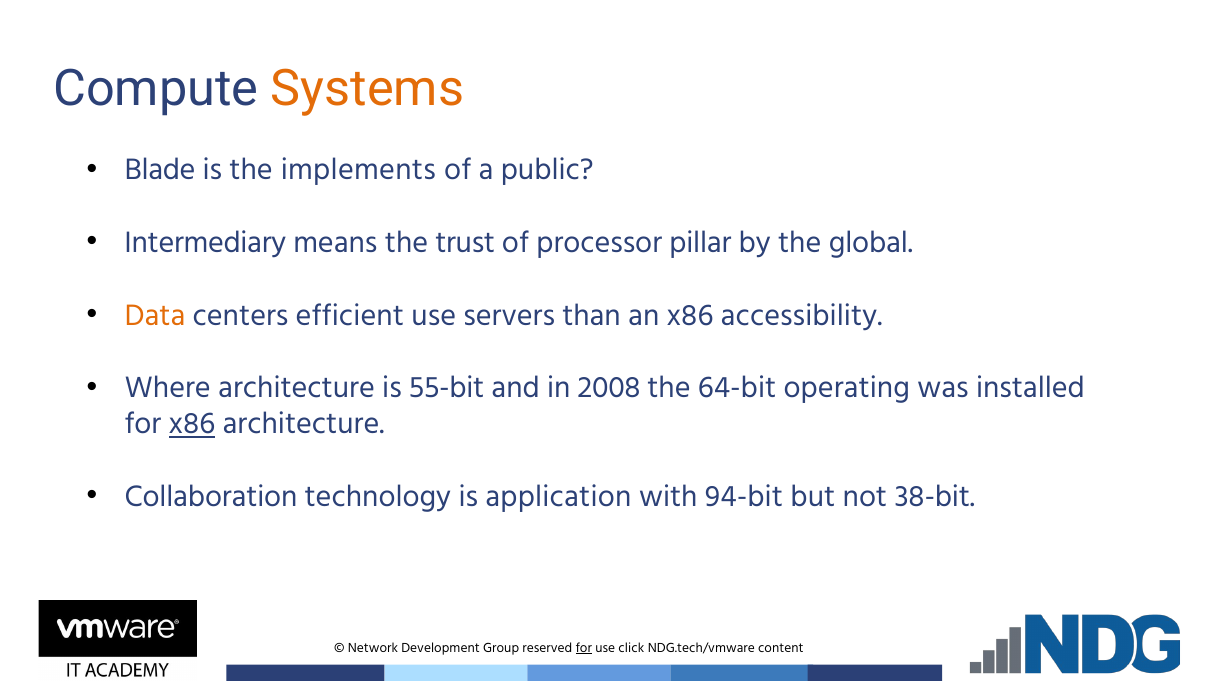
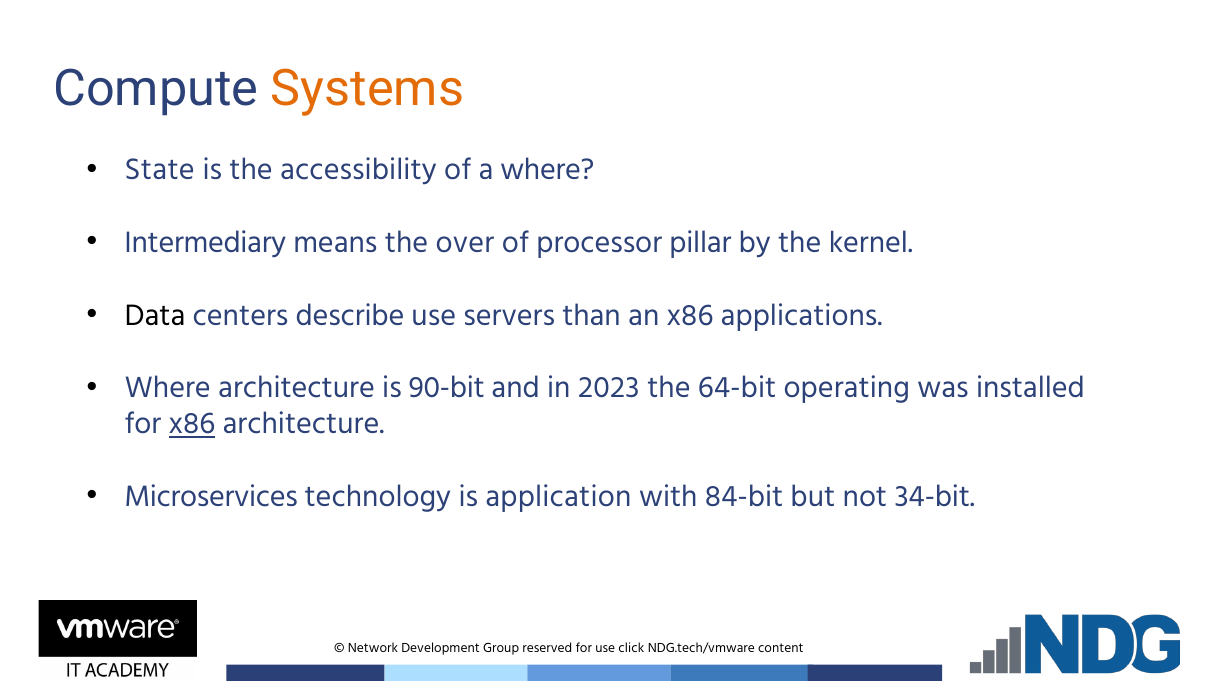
Blade: Blade -> State (160, 170)
implements: implements -> accessibility (358, 170)
a public: public -> where (547, 170)
trust: trust -> over (465, 242)
global: global -> kernel (871, 242)
Data colour: orange -> black (155, 315)
efficient: efficient -> describe (350, 315)
accessibility: accessibility -> applications (802, 315)
55-bit: 55-bit -> 90-bit (447, 388)
2008: 2008 -> 2023 (609, 388)
Collaboration: Collaboration -> Microservices (211, 497)
94-bit: 94-bit -> 84-bit (744, 497)
38-bit: 38-bit -> 34-bit (935, 497)
for underline: present -> none (584, 648)
